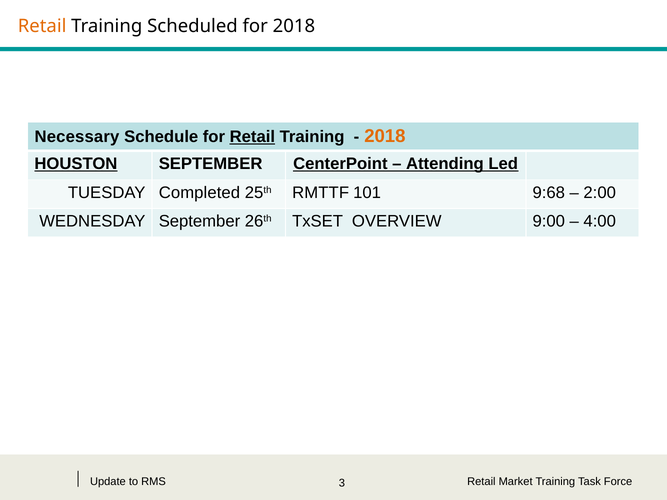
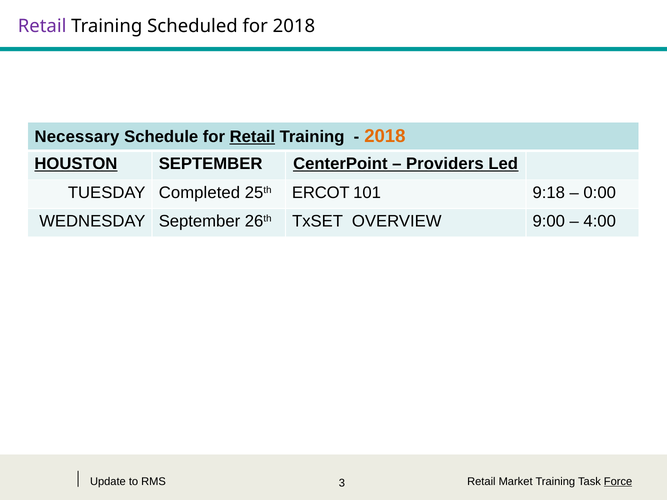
Retail colour: orange -> purple (42, 26)
Attending: Attending -> Providers (445, 164)
RMTTF: RMTTF -> ERCOT (321, 193)
9:68: 9:68 -> 9:18 (549, 193)
2:00: 2:00 -> 0:00 (600, 193)
Force underline: none -> present (618, 482)
